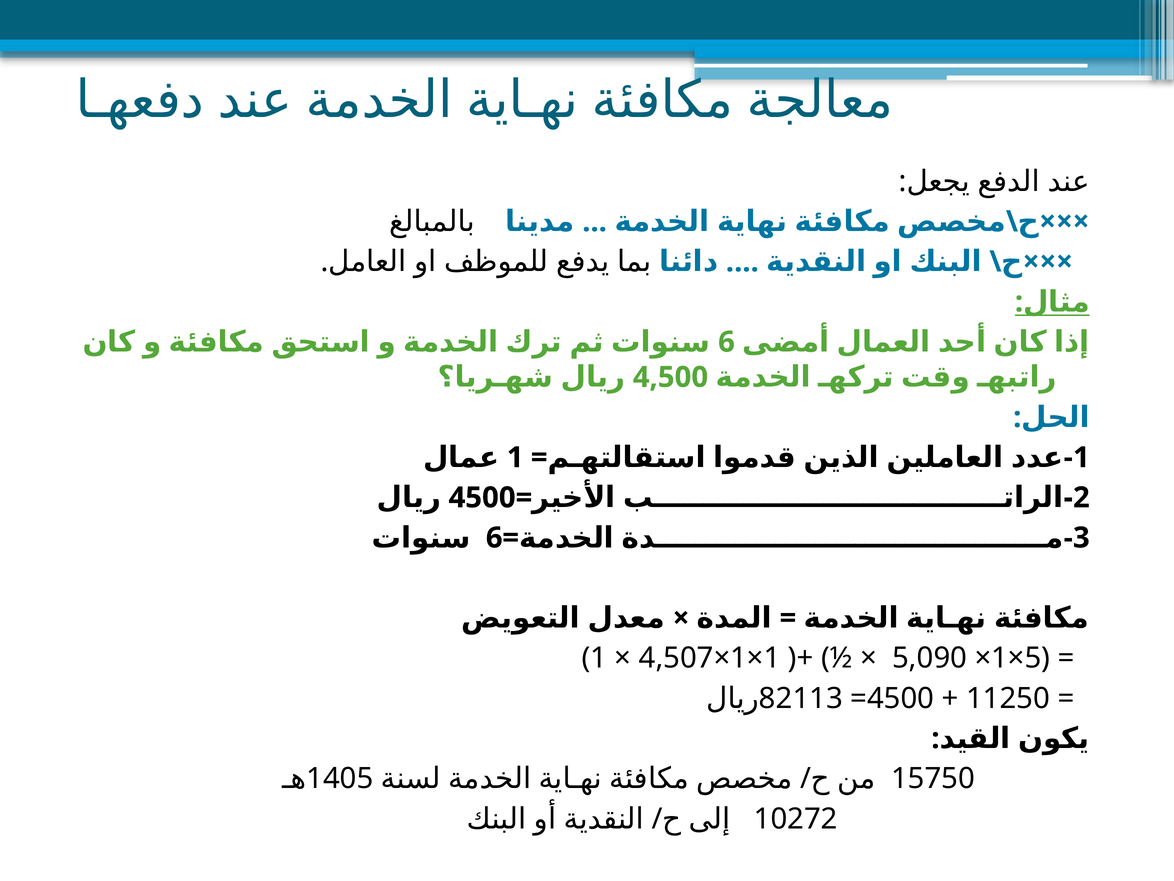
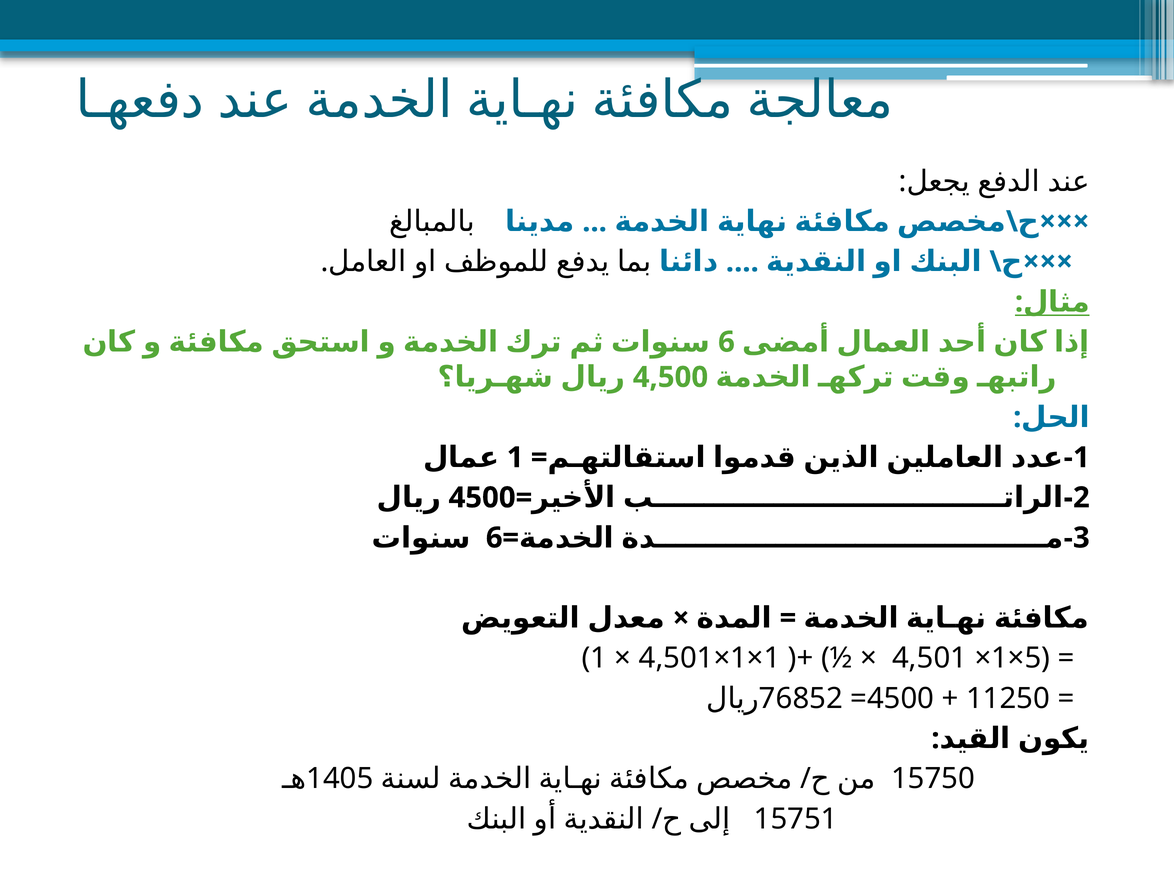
4,507: 4,507 -> 4,501 (676, 658)
5,090: 5,090 -> 4,501 (930, 658)
82113: 82113 -> 76852 (801, 698)
10272: 10272 -> 15751 (796, 818)
